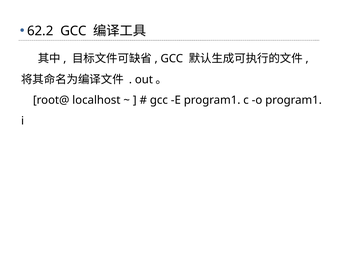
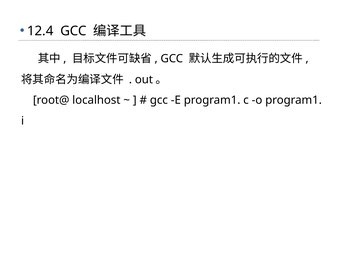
62.2: 62.2 -> 12.4 (40, 31)
